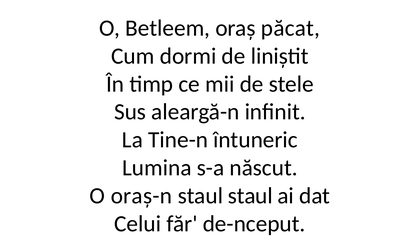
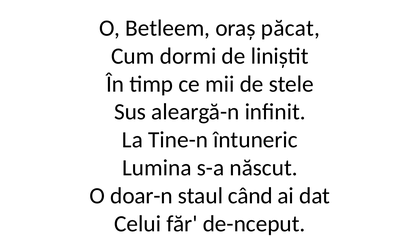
oraș-n: oraș-n -> doar-n (142, 196)
staul staul: staul -> când (250, 196)
